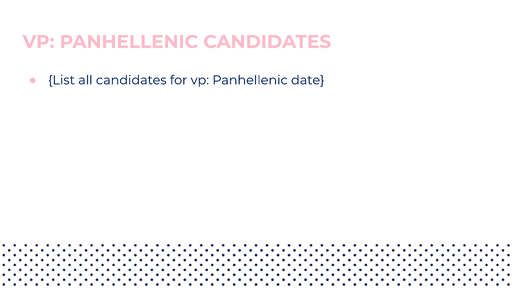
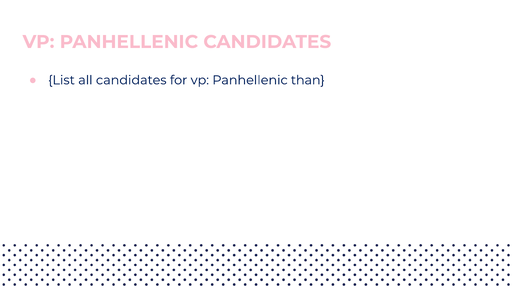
date: date -> than (308, 80)
